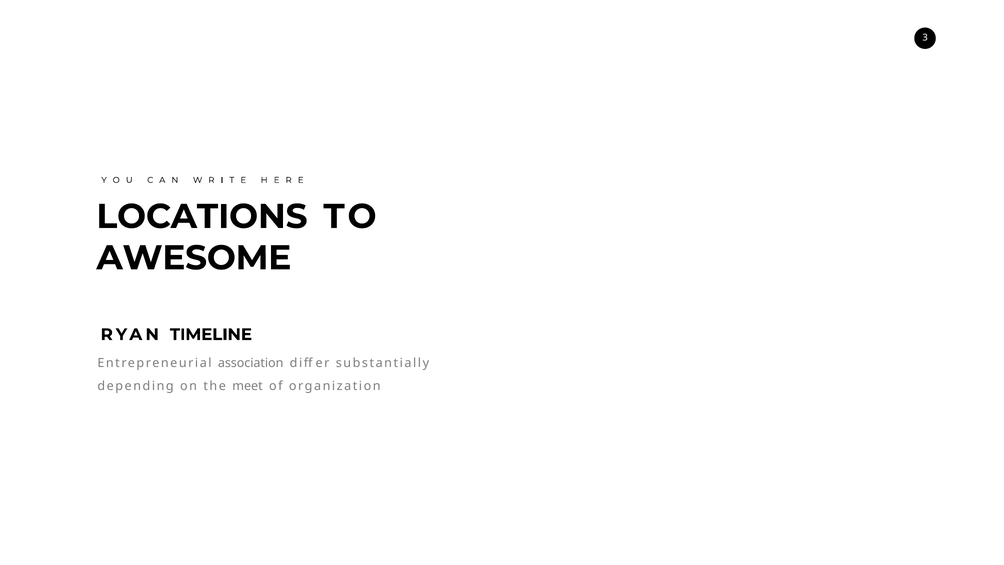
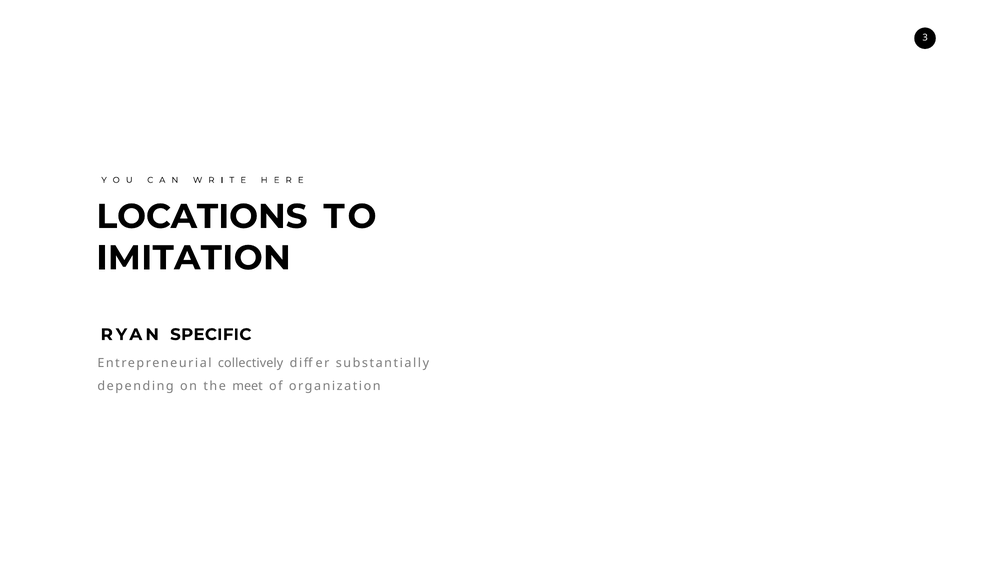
AWESOME: AWESOME -> IMITATION (194, 258)
TIMELINE: TIMELINE -> SPECIFIC (211, 334)
association: association -> collectively (251, 363)
